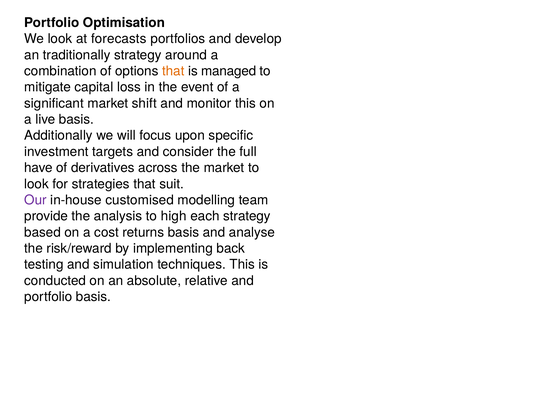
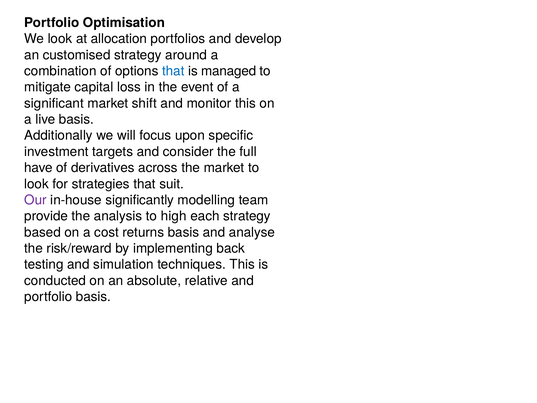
forecasts: forecasts -> allocation (119, 39)
traditionally: traditionally -> customised (77, 55)
that colour: orange -> blue (173, 71)
customised: customised -> significantly (140, 200)
